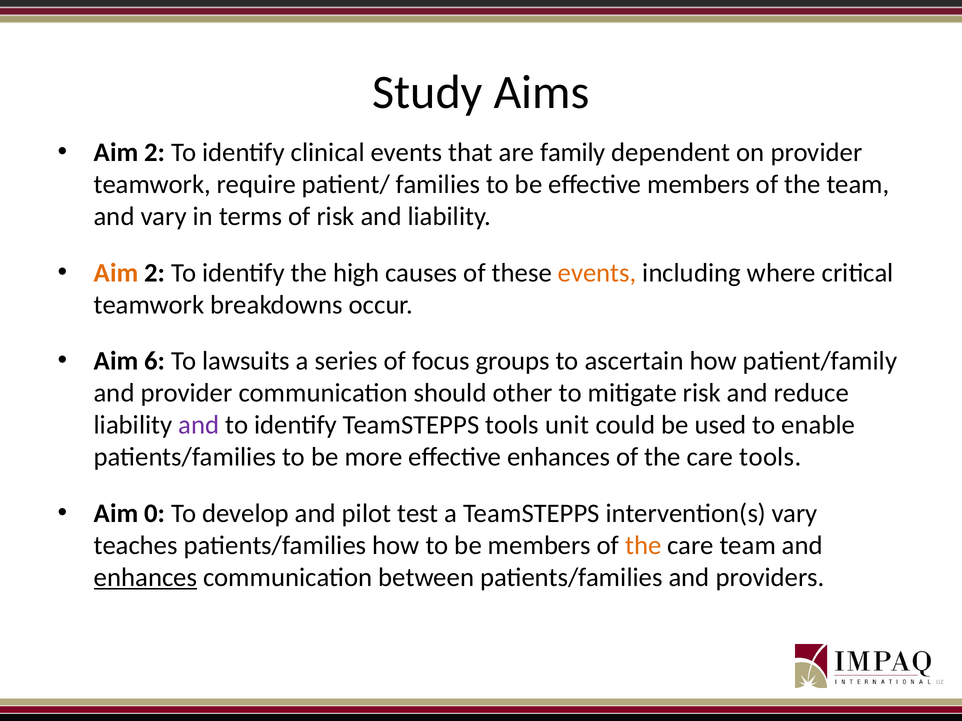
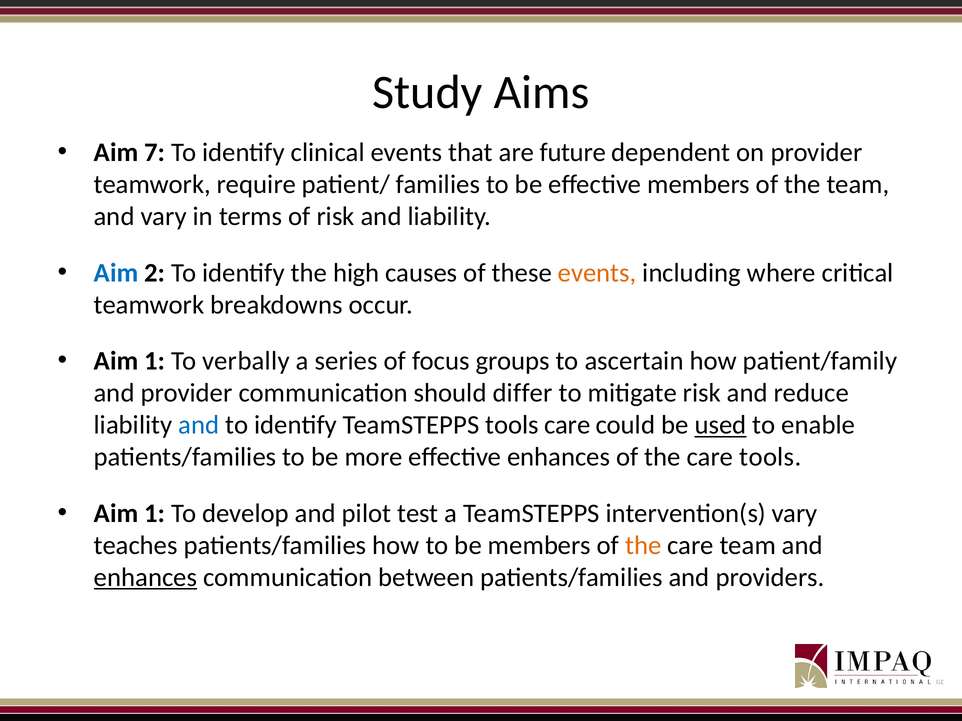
2: 2 -> 7 (155, 153)
family: family -> future (573, 153)
Aim colour: orange -> blue (116, 273)
6: 6 -> 1 (155, 361)
lawsuits: lawsuits -> verbally (246, 361)
other: other -> differ (523, 393)
and colour: purple -> blue (199, 425)
tools unit: unit -> care (567, 425)
used underline: none -> present (720, 425)
0: 0 -> 1 (155, 514)
